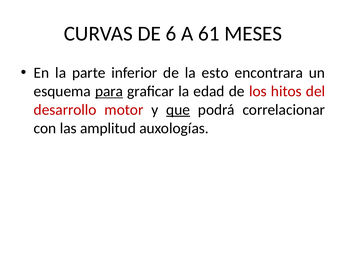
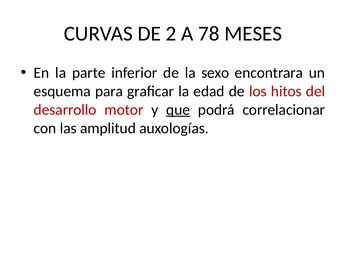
6: 6 -> 2 (171, 33)
61: 61 -> 78 (209, 33)
esto: esto -> sexo (215, 73)
para underline: present -> none (109, 91)
